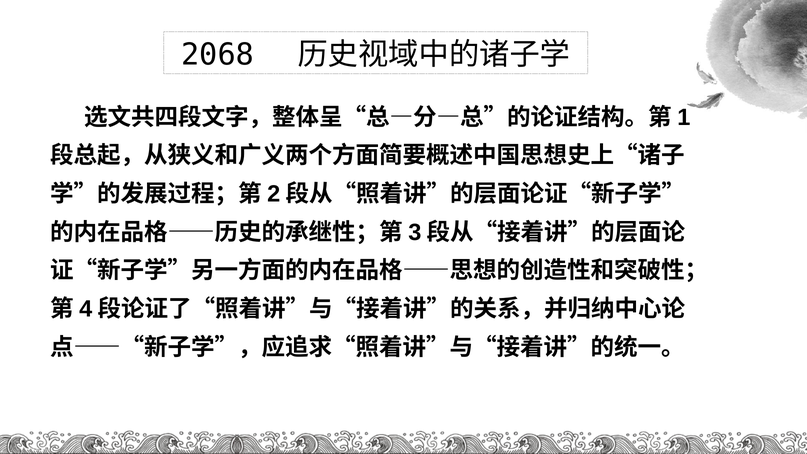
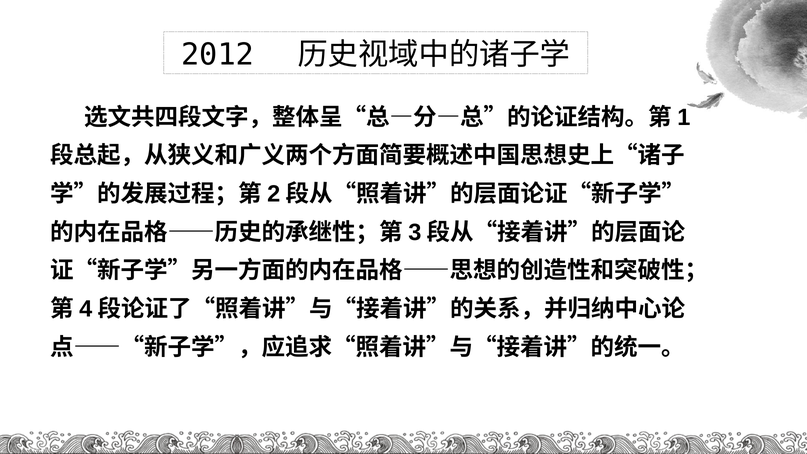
2068: 2068 -> 2012 (218, 55)
